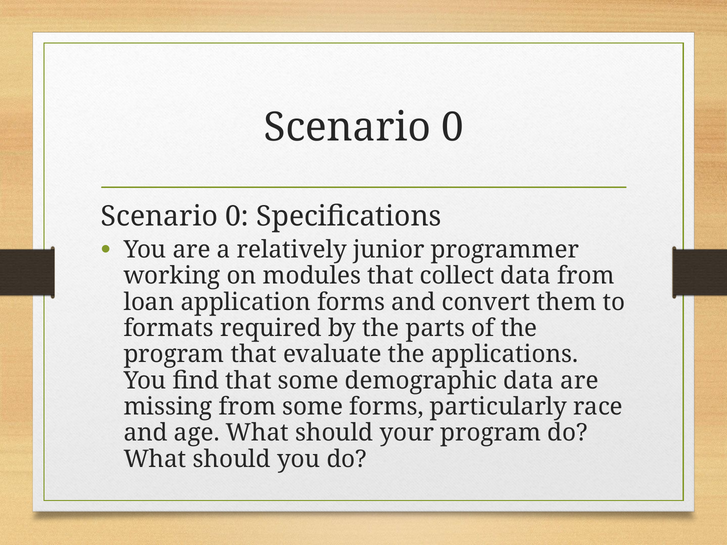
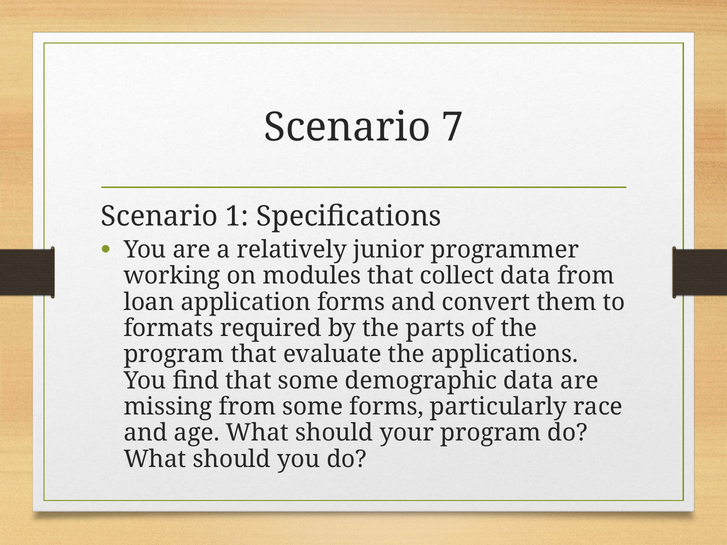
0: 0 -> 7 (453, 127)
0: 0 -> 1 (237, 217)
